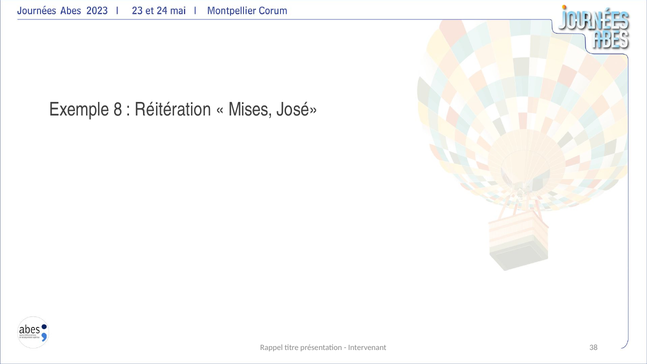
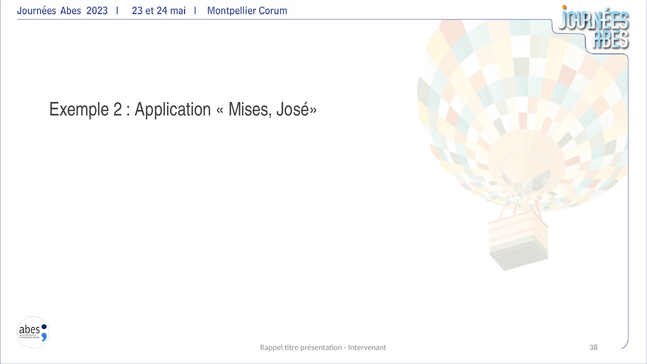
8: 8 -> 2 (118, 109)
Réitération: Réitération -> Application (173, 109)
